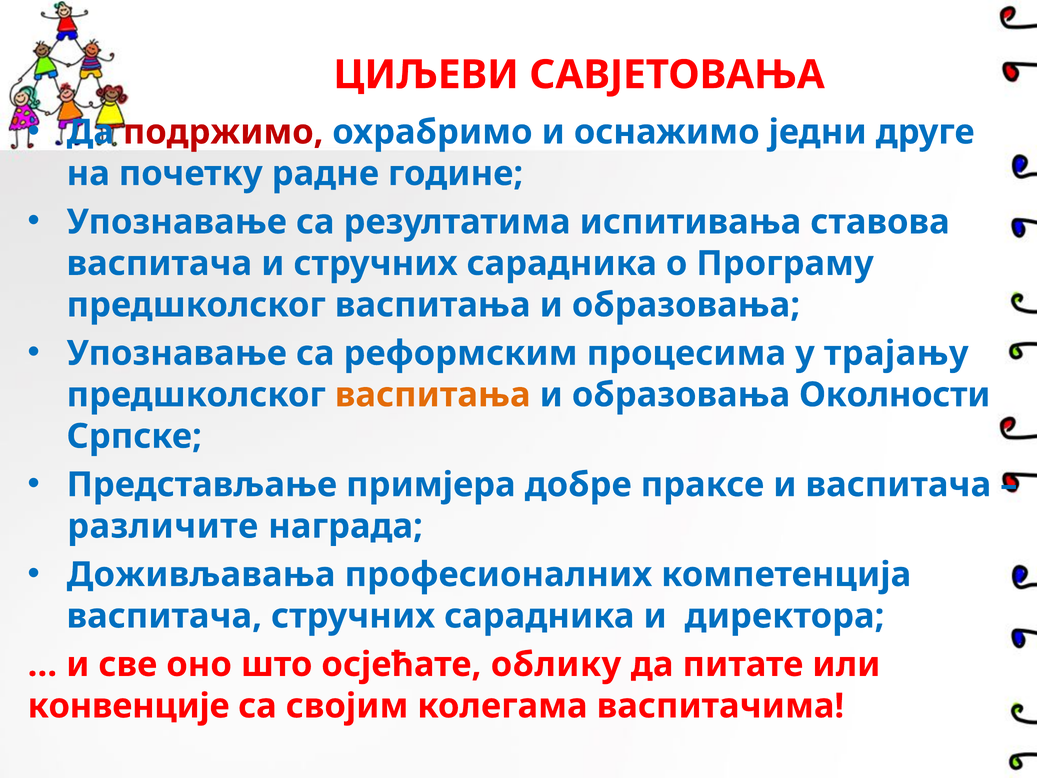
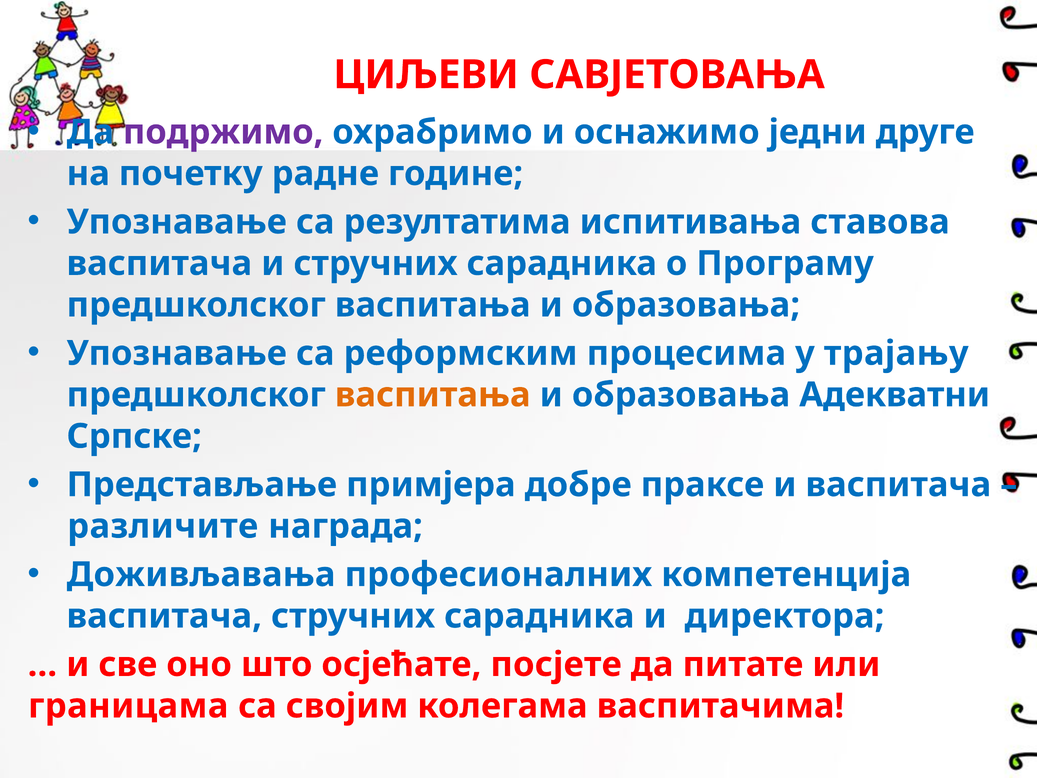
подржимо colour: red -> purple (223, 132)
Околности: Околности -> Адекватни (895, 395)
облику: облику -> посјете (556, 664)
конвенције: конвенције -> границама (128, 706)
